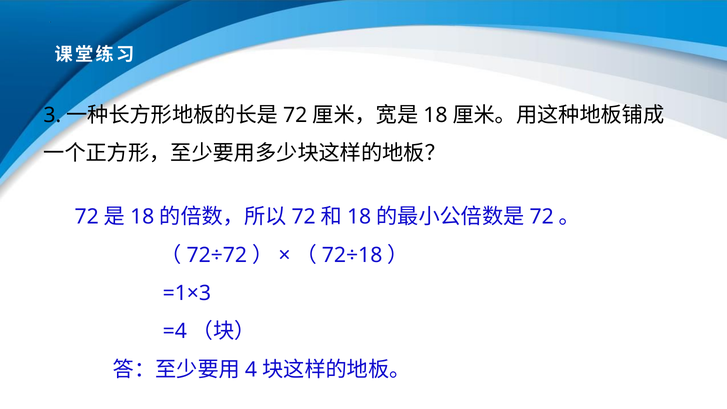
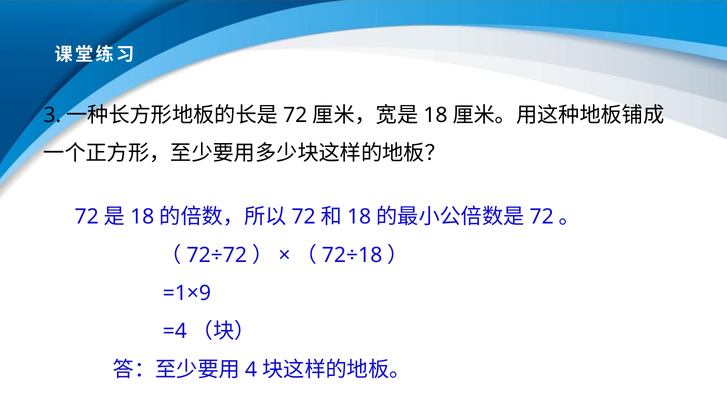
=1×3: =1×3 -> =1×9 (187, 293)
